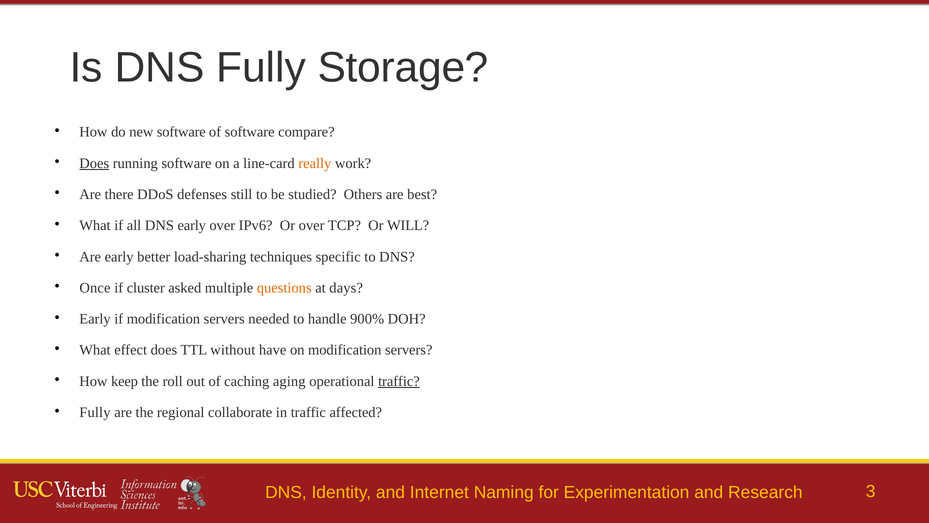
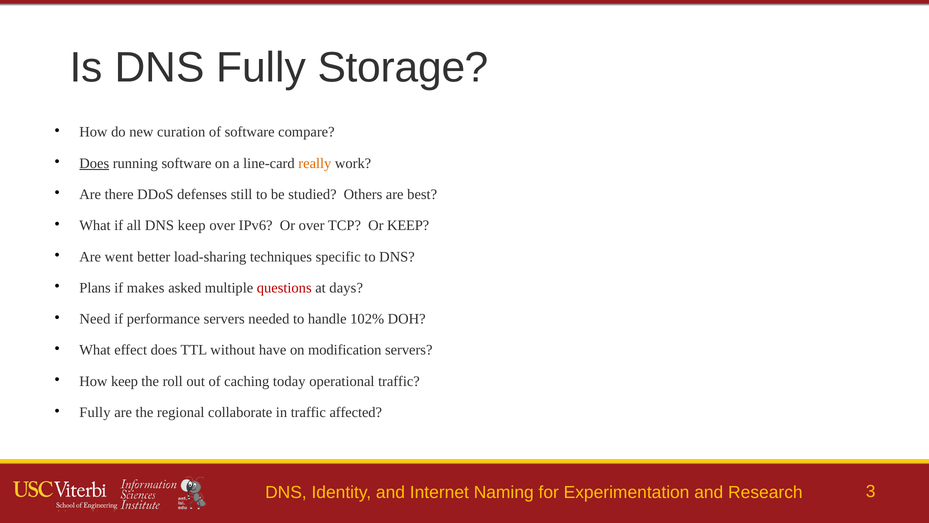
new software: software -> curation (181, 132)
DNS early: early -> keep (192, 225)
Or WILL: WILL -> KEEP (408, 225)
Are early: early -> went (119, 257)
Once: Once -> Plans (95, 288)
cluster: cluster -> makes (146, 288)
questions colour: orange -> red (284, 288)
Early: Early -> Need (95, 319)
if modification: modification -> performance (163, 319)
900%: 900% -> 102% (367, 319)
aging: aging -> today (289, 381)
traffic underline: present -> none (399, 381)
